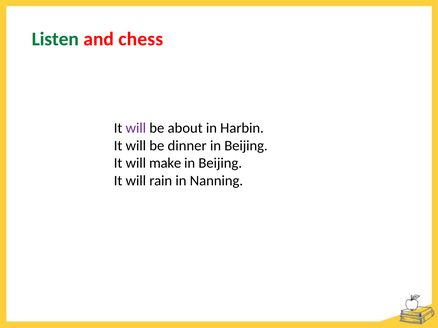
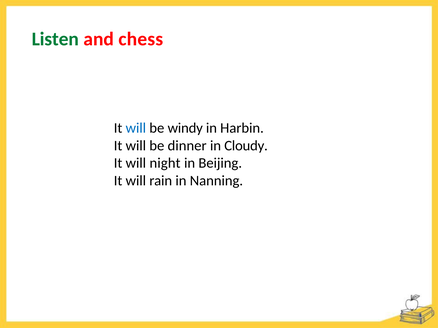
will colour: purple -> blue (136, 128)
about: about -> windy (185, 128)
Beijing: Beijing -> Cloudy (246, 146)
make: make -> night (165, 163)
